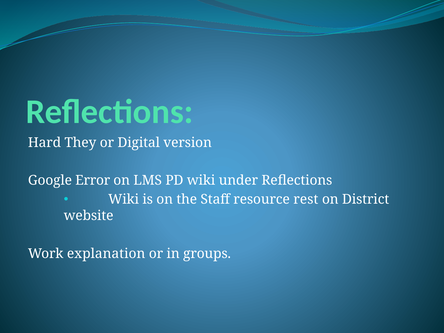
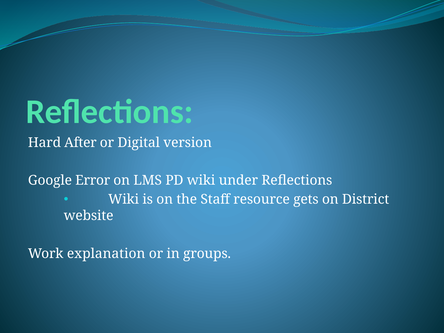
They: They -> After (80, 143)
rest: rest -> gets (306, 199)
